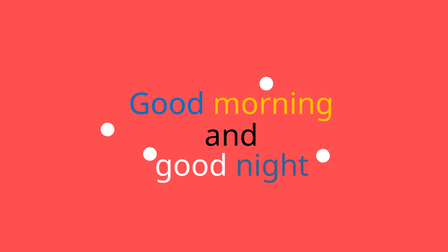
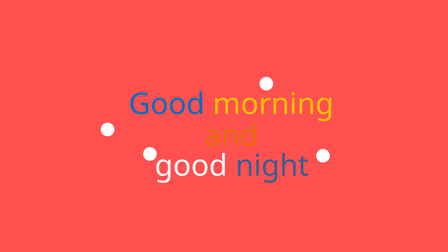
and colour: black -> orange (231, 136)
